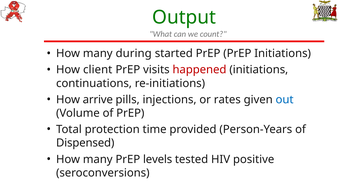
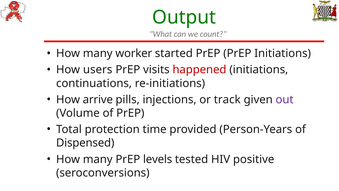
during: during -> worker (134, 53)
client: client -> users (98, 70)
rates: rates -> track (227, 99)
out colour: blue -> purple (285, 99)
